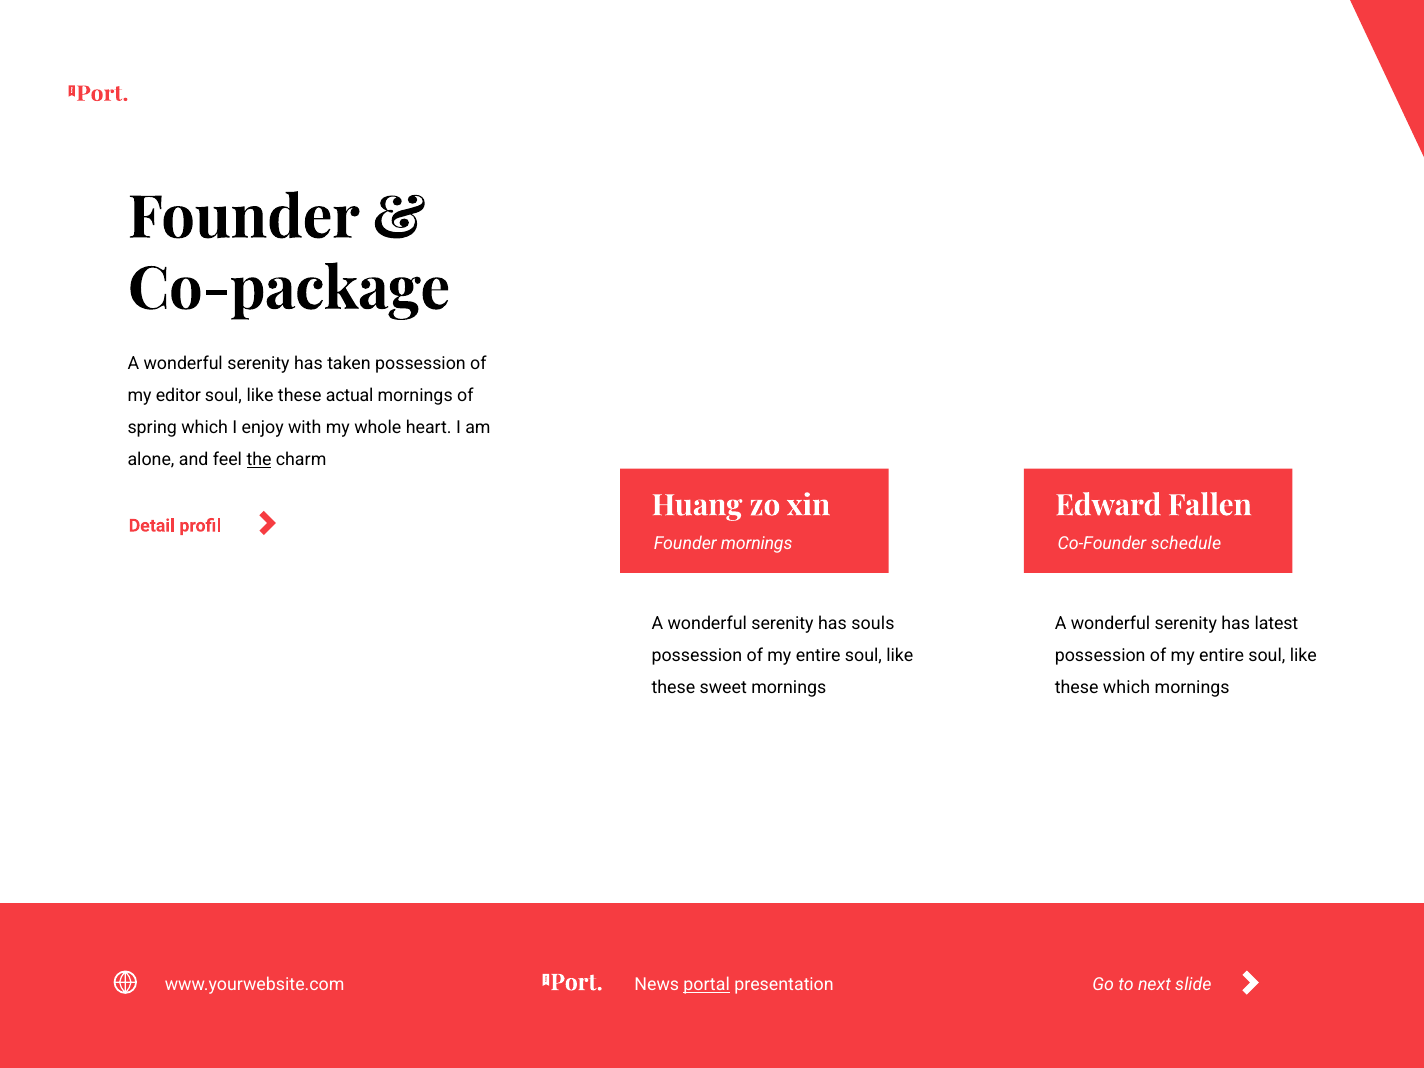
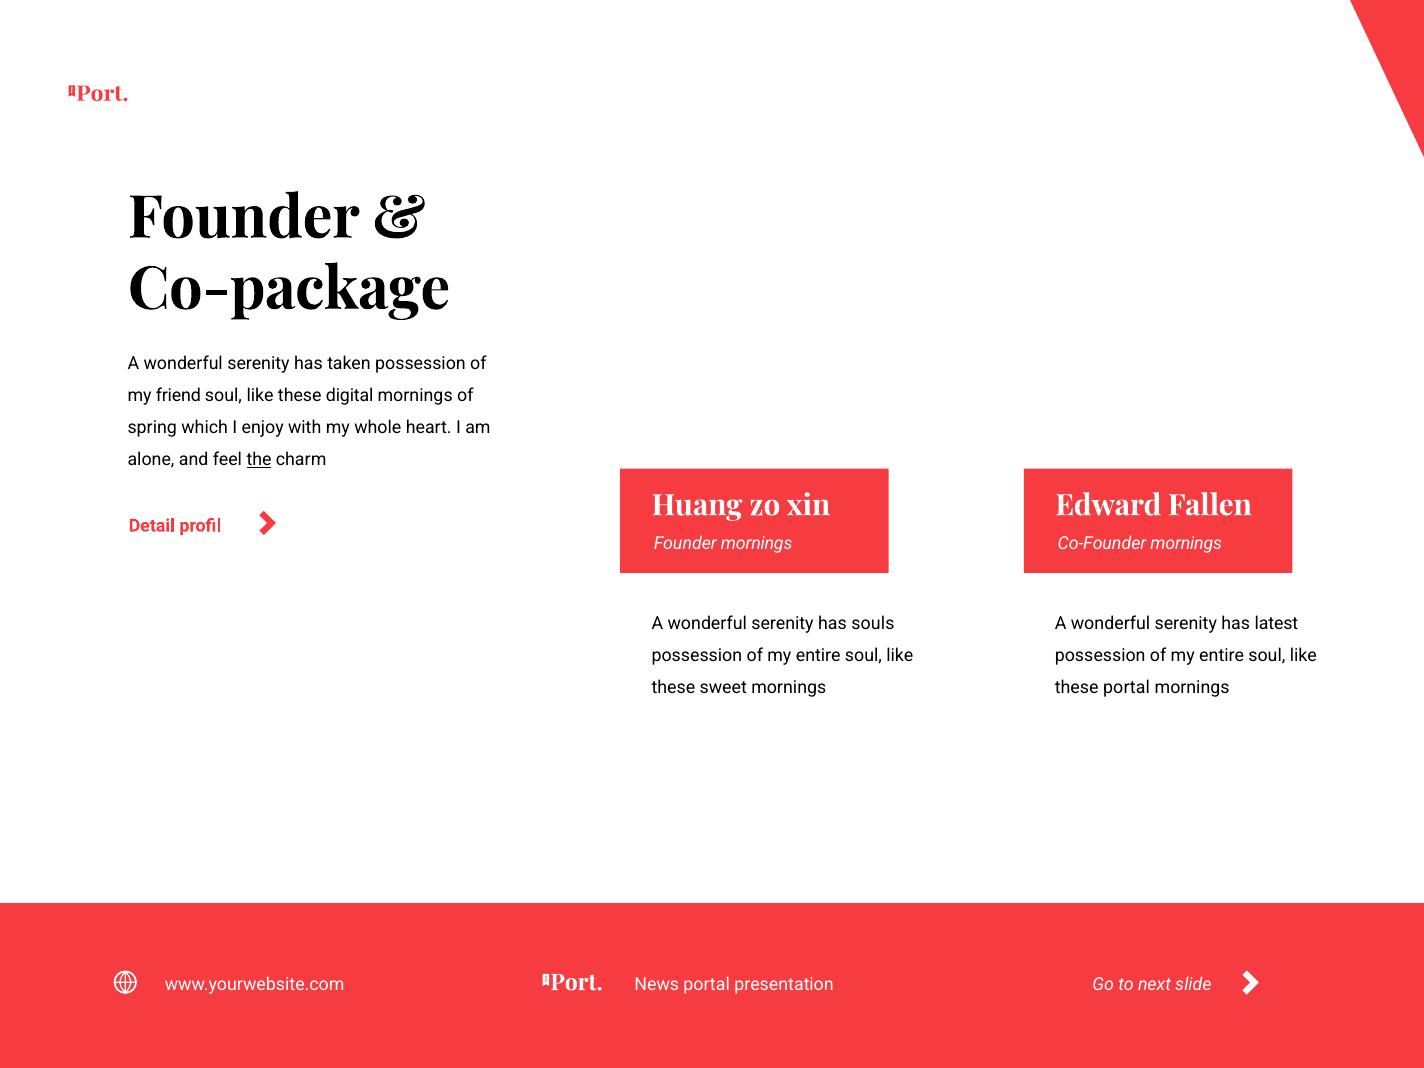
editor: editor -> friend (178, 396)
actual: actual -> digital (350, 396)
Co-Founder schedule: schedule -> mornings (1186, 544)
these which: which -> portal (1127, 688)
portal underline: present -> none (707, 985)
